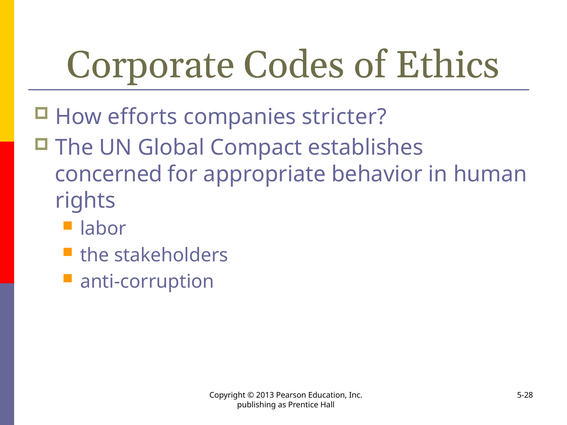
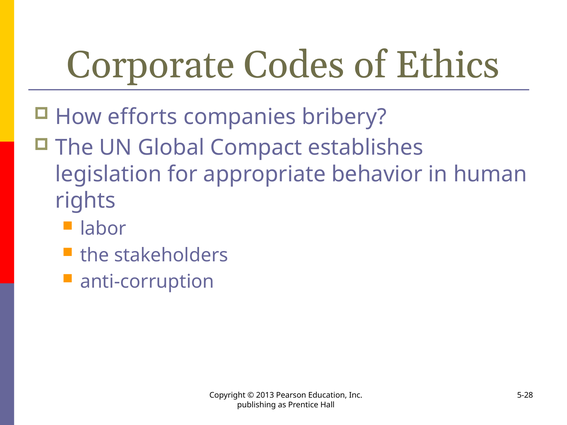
stricter: stricter -> bribery (344, 117)
concerned: concerned -> legislation (109, 174)
